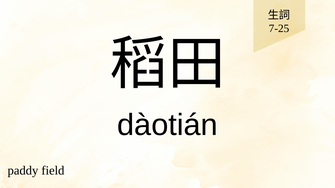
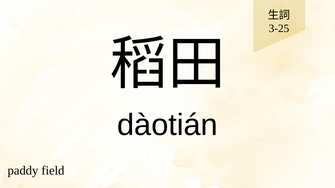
7-25: 7-25 -> 3-25 (279, 29)
